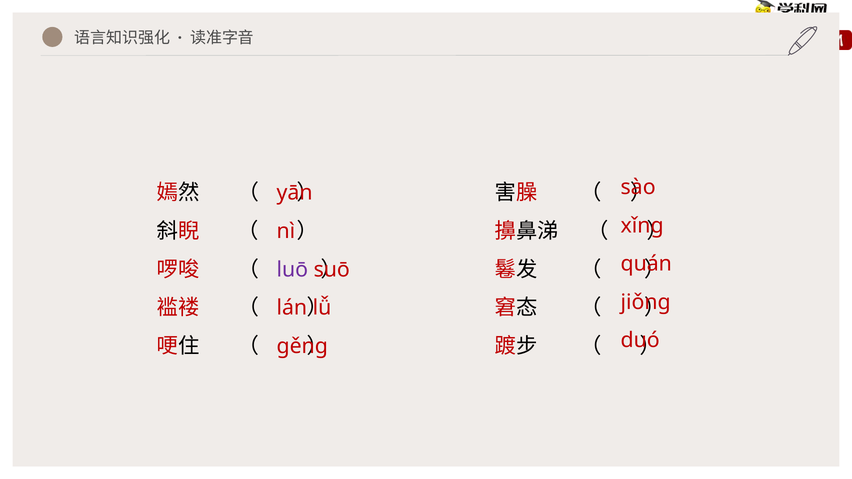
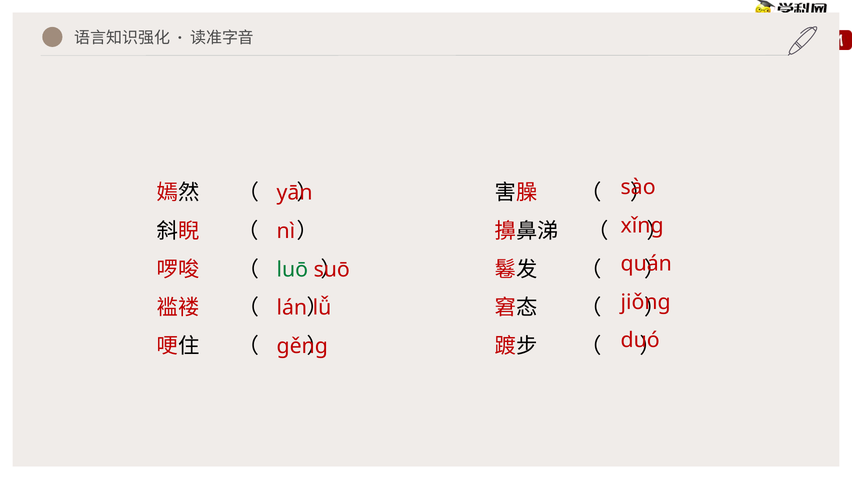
luō colour: purple -> green (292, 270)
